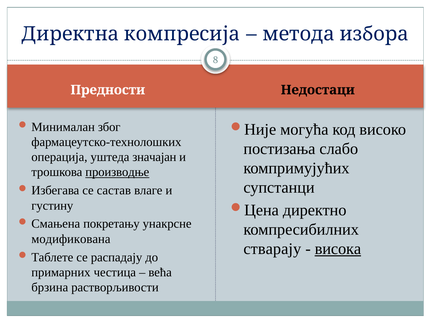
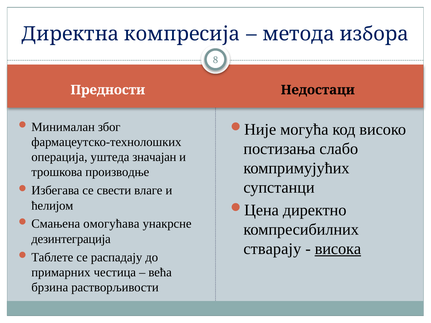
производње underline: present -> none (117, 172)
састав: састав -> свести (114, 191)
густину: густину -> ћелијом (52, 206)
покретању: покретању -> омогућава (111, 224)
модификована: модификована -> дезинтеграција (71, 239)
